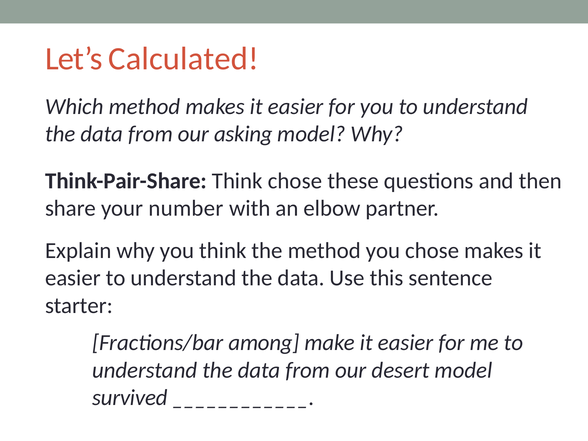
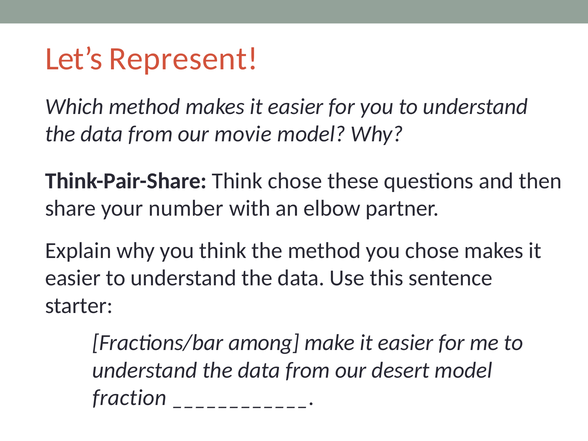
Calculated: Calculated -> Represent (183, 59)
asking: asking -> movie (243, 134)
survived: survived -> fraction (130, 398)
